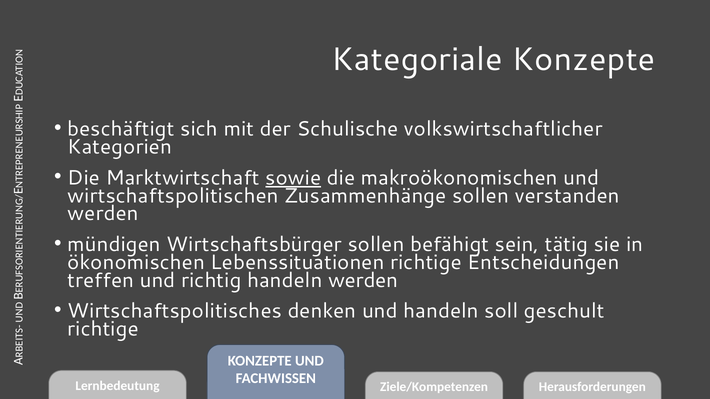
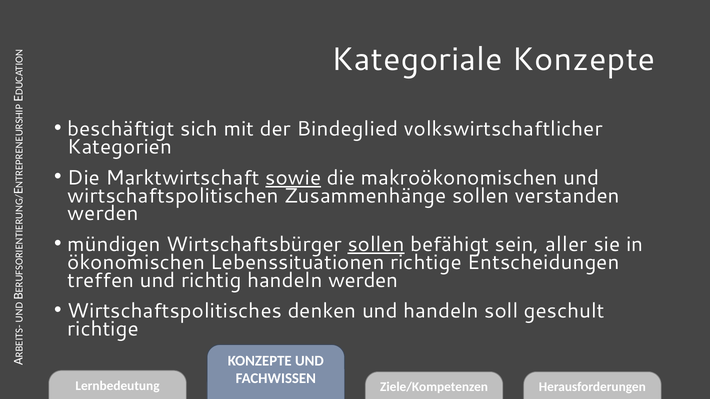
Schulische: Schulische -> Bindeglied (347, 129)
sollen underline: none -> present (376, 245)
tätig: tätig -> aller (566, 245)
